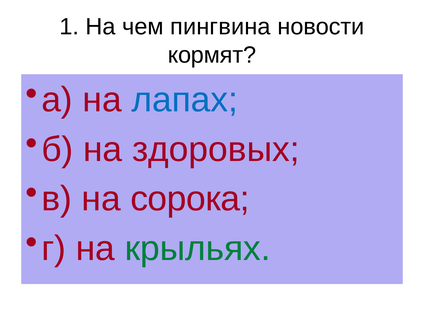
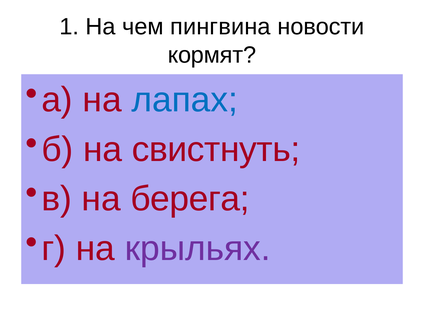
здоровых: здоровых -> свистнуть (216, 149)
сорока: сорока -> берега (190, 199)
крыльях colour: green -> purple (198, 248)
